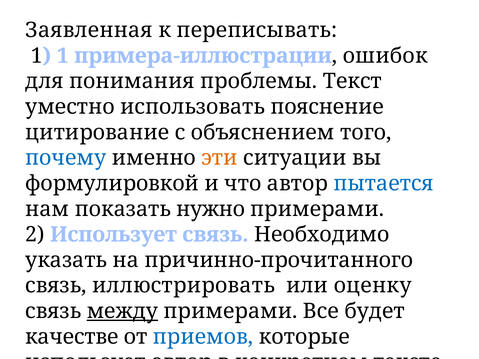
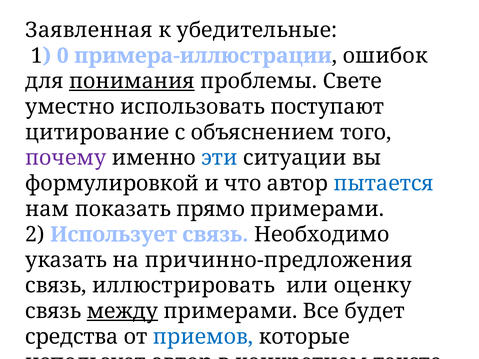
переписывать: переписывать -> убедительные (257, 30)
1 1: 1 -> 0 (63, 56)
понимания underline: none -> present (132, 81)
Текст: Текст -> Свете (352, 81)
пояснение: пояснение -> поступают (327, 107)
почему colour: blue -> purple (66, 158)
эти colour: orange -> blue (220, 158)
нужно: нужно -> прямо (211, 209)
причинно-прочитанного: причинно-прочитанного -> причинно-предложения (279, 260)
качестве: качестве -> средства (72, 337)
